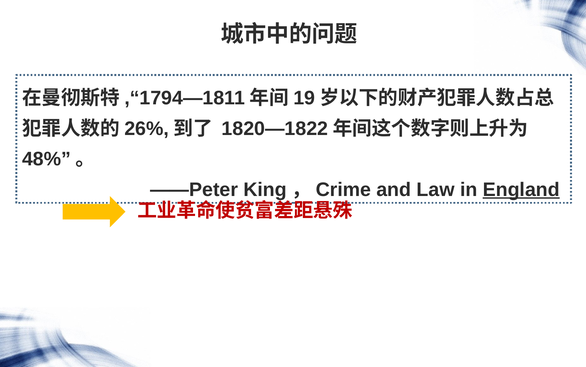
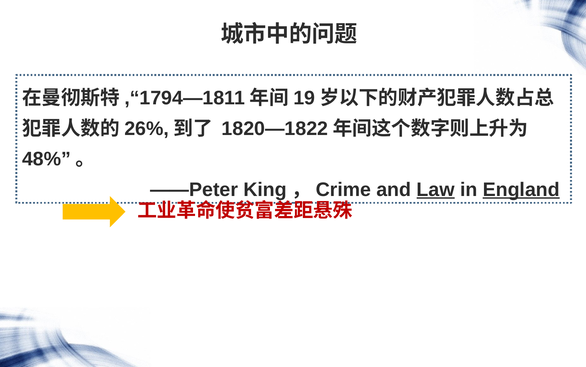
Law underline: none -> present (436, 189)
